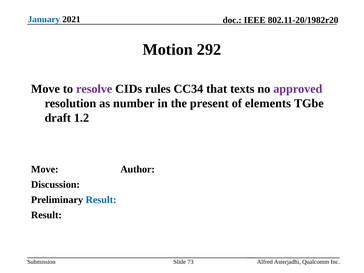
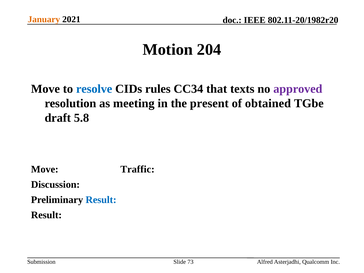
January colour: blue -> orange (44, 19)
292: 292 -> 204 (209, 50)
resolve colour: purple -> blue (94, 89)
number: number -> meeting (134, 103)
elements: elements -> obtained (268, 103)
1.2: 1.2 -> 5.8 (82, 118)
Author: Author -> Traffic (137, 169)
